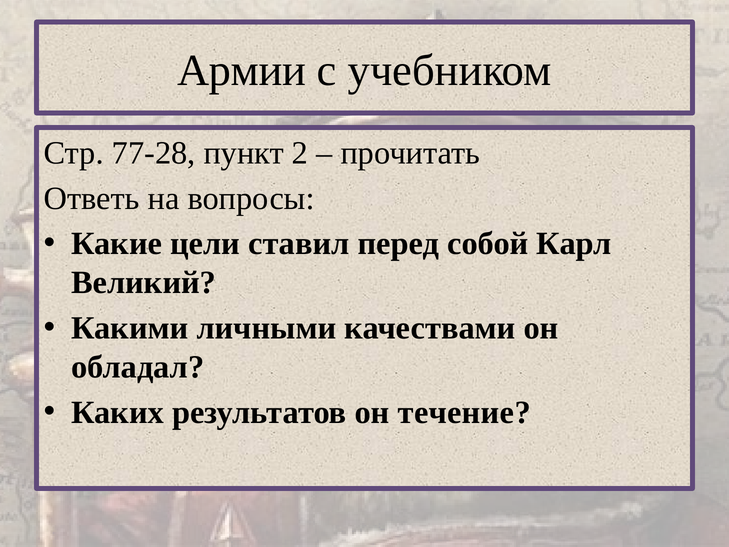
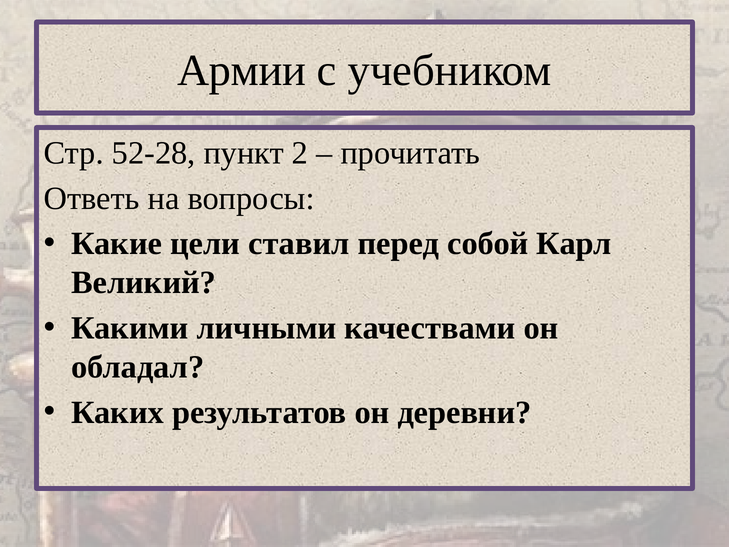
77-28: 77-28 -> 52-28 (154, 153)
течение: течение -> деревни (465, 412)
